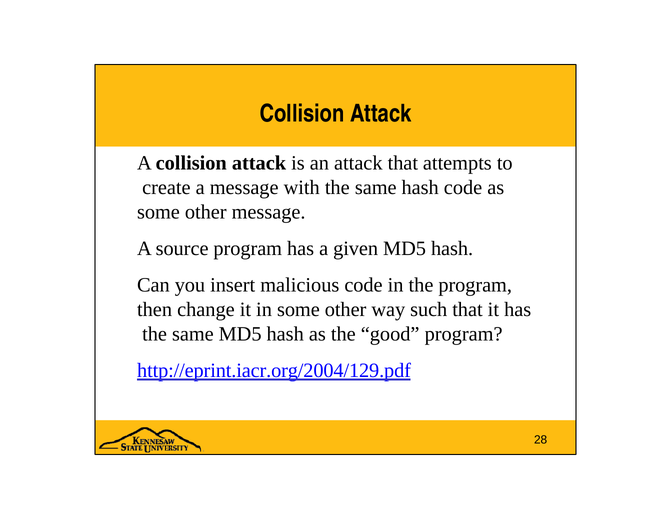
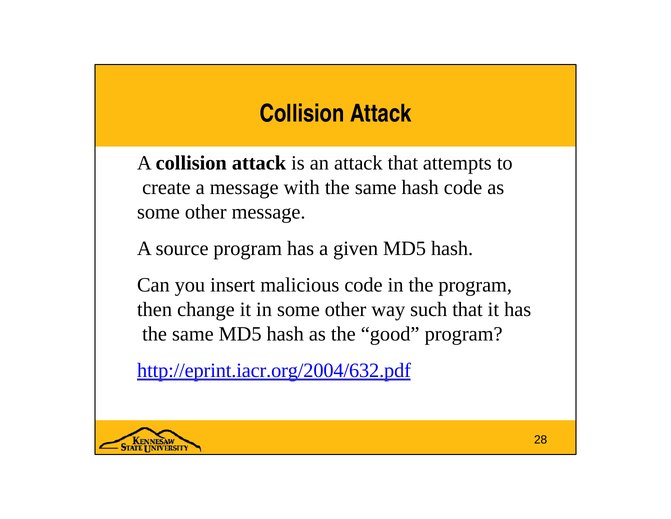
http://eprint.iacr.org/2004/129.pdf: http://eprint.iacr.org/2004/129.pdf -> http://eprint.iacr.org/2004/632.pdf (274, 370)
